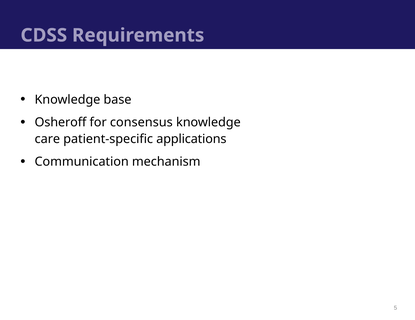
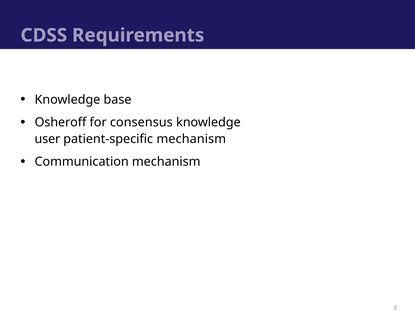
care: care -> user (47, 139)
patient-specific applications: applications -> mechanism (191, 139)
